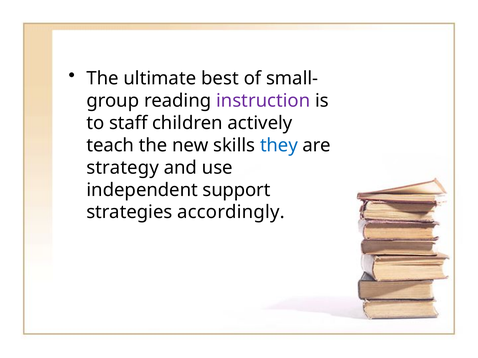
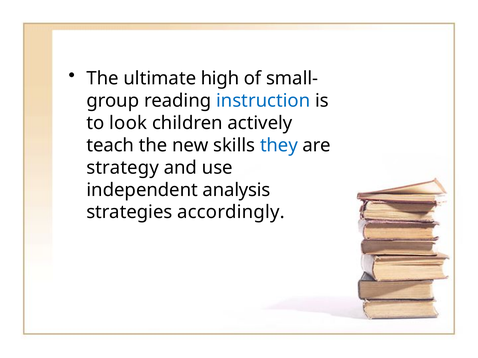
best: best -> high (220, 79)
instruction colour: purple -> blue (263, 101)
staff: staff -> look (128, 123)
support: support -> analysis (237, 190)
